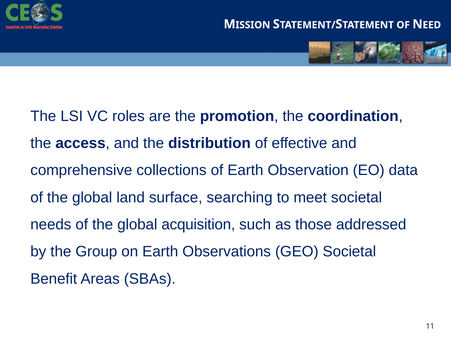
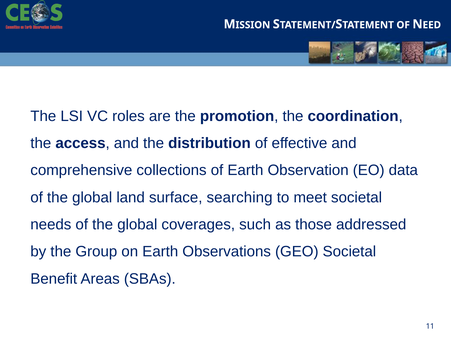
acquisition: acquisition -> coverages (198, 224)
